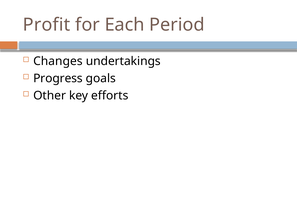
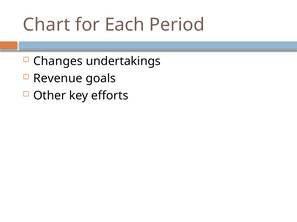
Profit: Profit -> Chart (46, 25)
Progress: Progress -> Revenue (58, 79)
